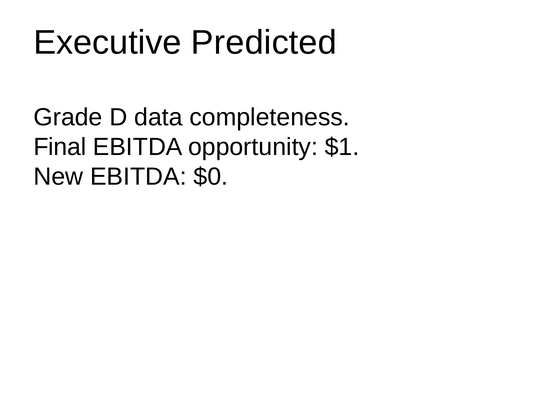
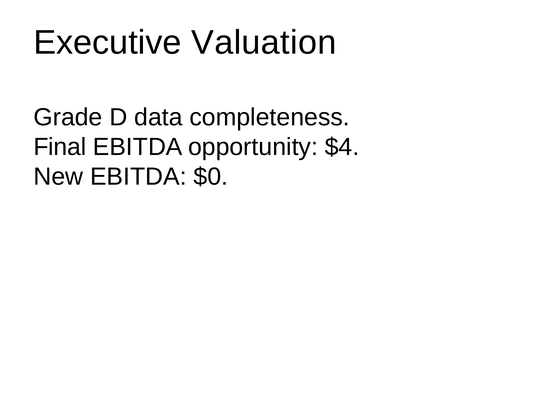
Predicted: Predicted -> Valuation (264, 42)
$1: $1 -> $4 (342, 147)
